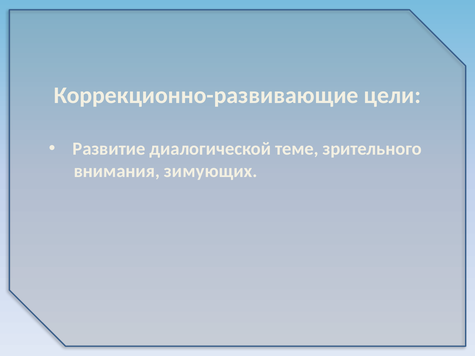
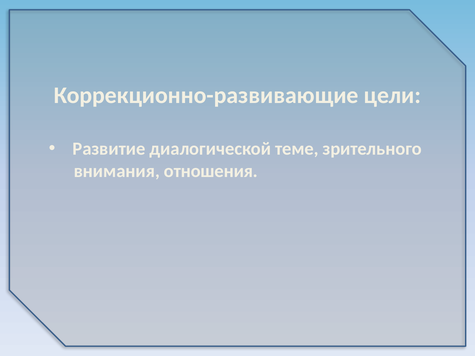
зимующих: зимующих -> отношения (211, 171)
